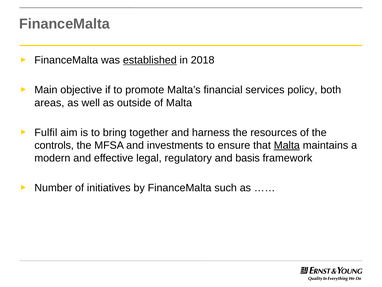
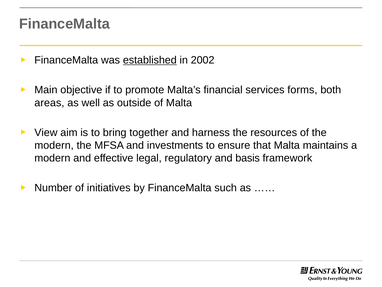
2018: 2018 -> 2002 (203, 60)
policy: policy -> forms (302, 90)
Fulfil: Fulfil -> View (46, 132)
controls: controls -> modern (54, 145)
Malta underline: present -> none (287, 145)
